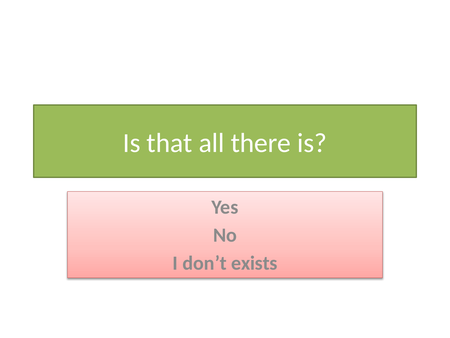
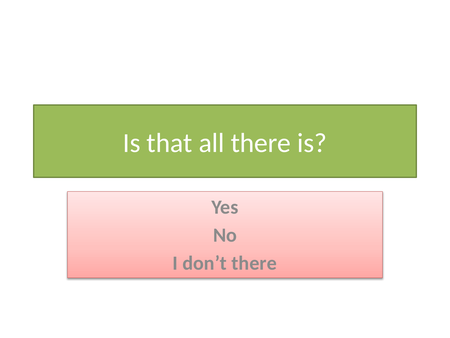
don’t exists: exists -> there (254, 263)
